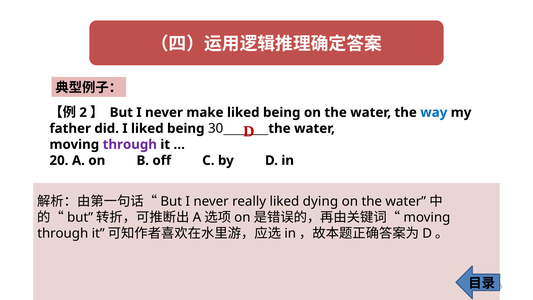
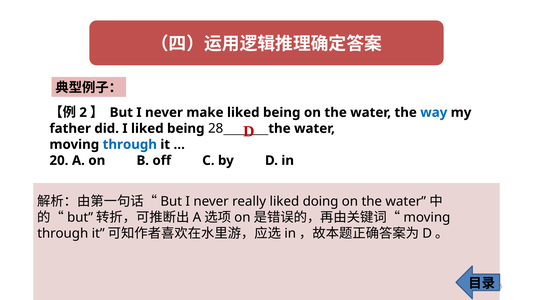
30: 30 -> 28 (216, 128)
through colour: purple -> blue (130, 144)
dying: dying -> doing (321, 201)
